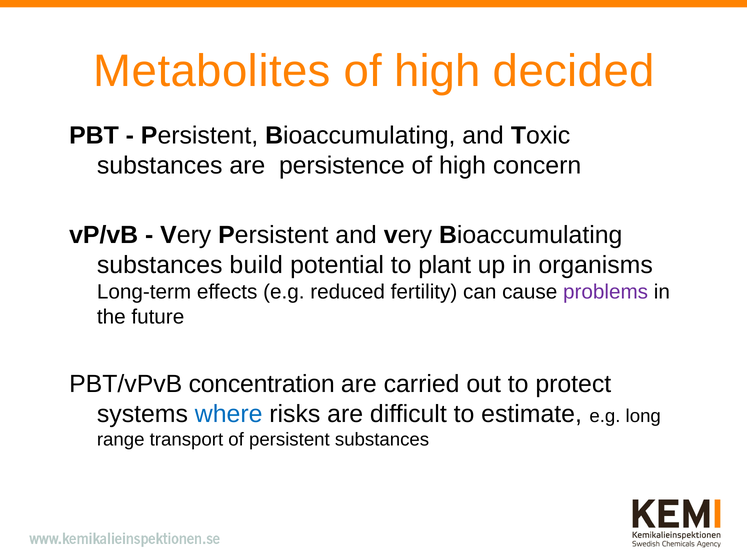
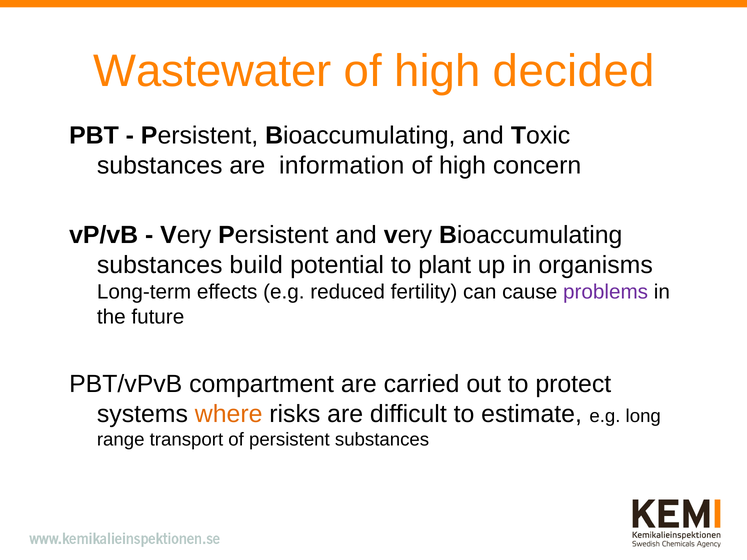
Metabolites: Metabolites -> Wastewater (212, 71)
persistence: persistence -> information (342, 166)
concentration: concentration -> compartment (262, 384)
where colour: blue -> orange (229, 414)
